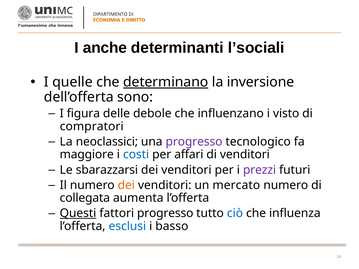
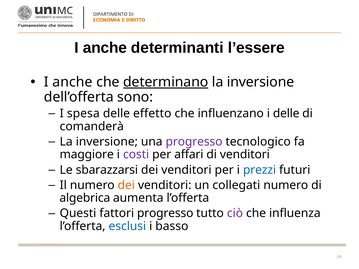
l’sociali: l’sociali -> l’essere (256, 48)
quelle: quelle -> anche (72, 82)
figura: figura -> spesa (83, 114)
debole: debole -> effetto (152, 114)
i visto: visto -> delle (286, 114)
compratori: compratori -> comanderà (92, 126)
neoclassici: neoclassici -> inversione (107, 142)
costi colour: blue -> purple (136, 155)
prezzi colour: purple -> blue (260, 170)
mercato: mercato -> collegati (236, 185)
collegata: collegata -> algebrica (85, 198)
Questi underline: present -> none (78, 213)
ciò colour: blue -> purple (235, 213)
